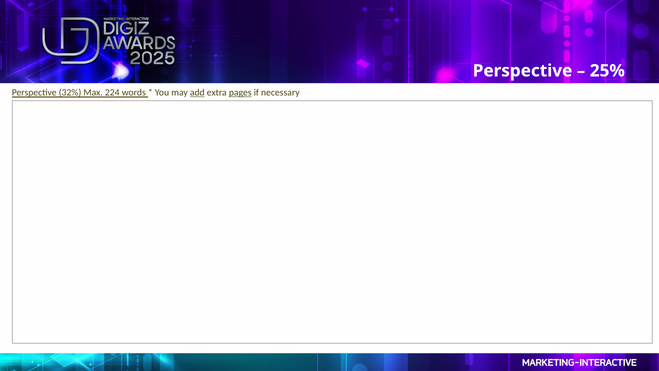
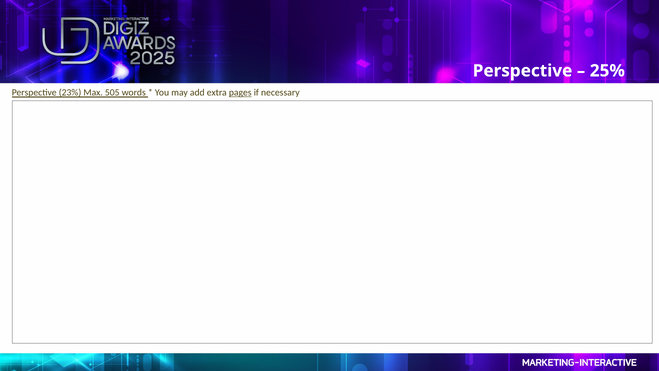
32%: 32% -> 23% (70, 93)
224: 224 -> 505 (112, 93)
add underline: present -> none (197, 93)
